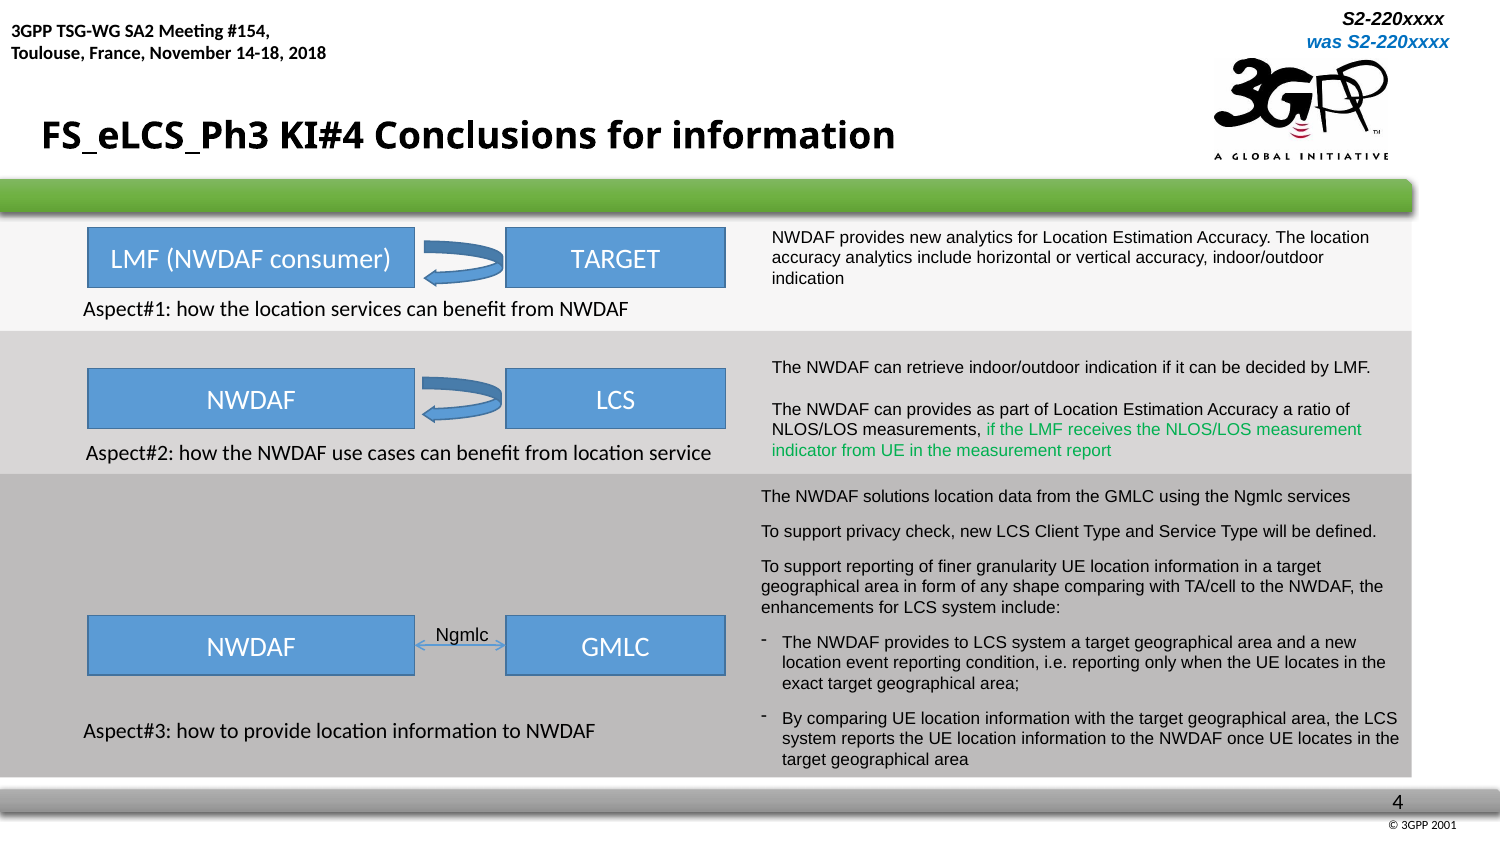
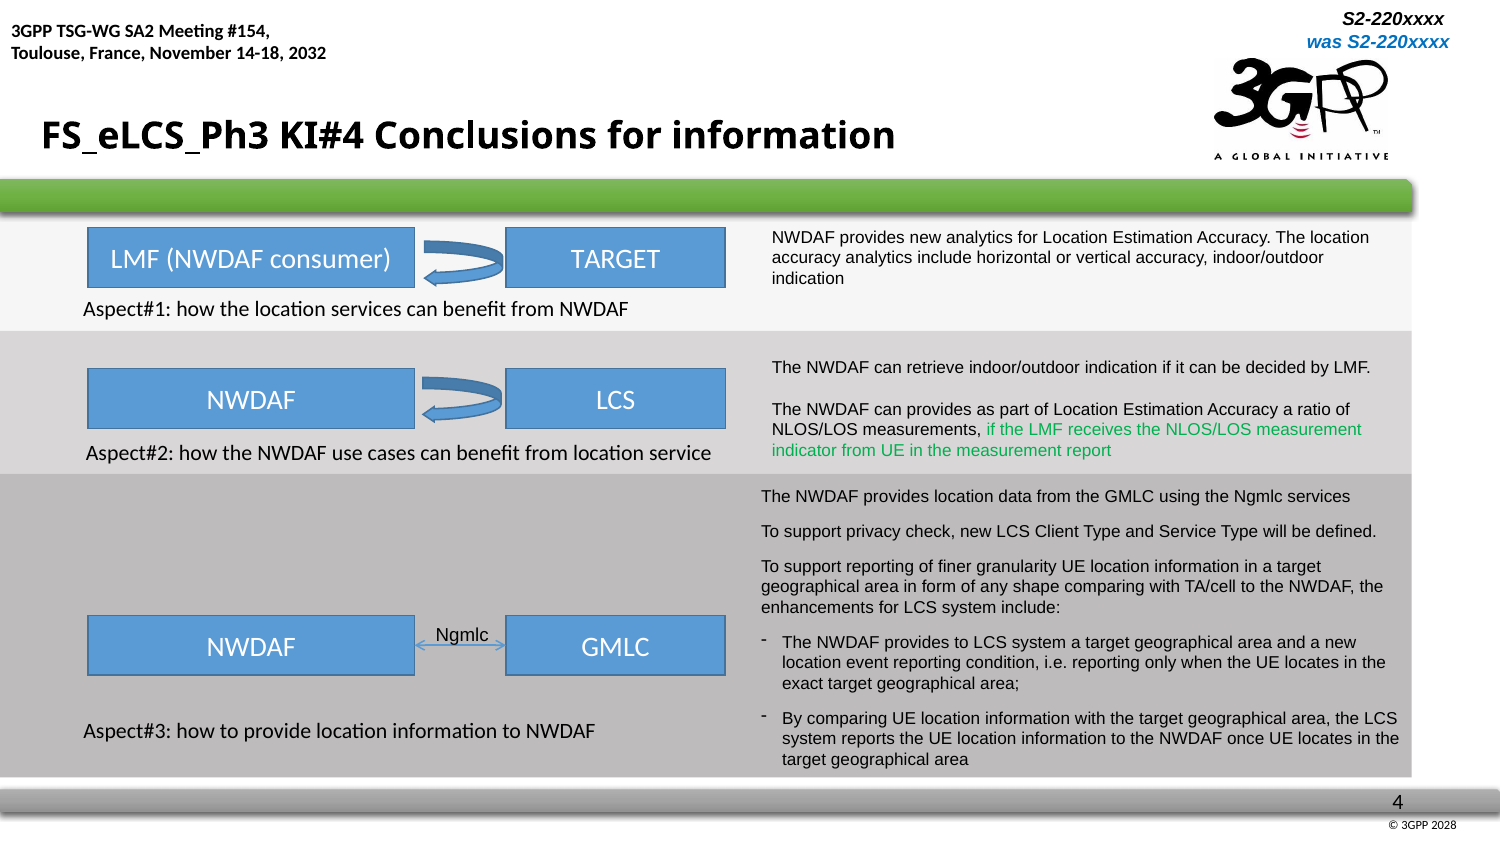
2018: 2018 -> 2032 (307, 54)
solutions: solutions -> provides (896, 497)
2001: 2001 -> 2028 (1444, 825)
